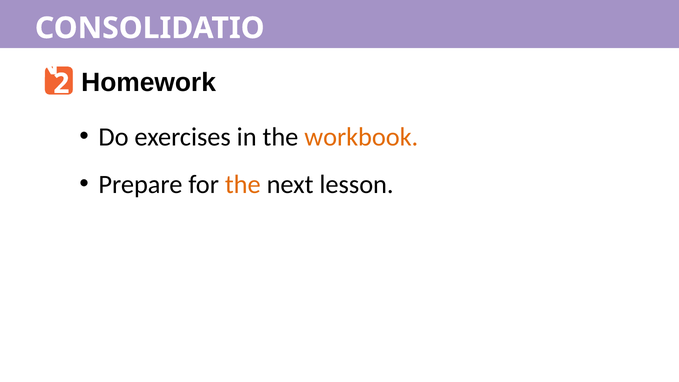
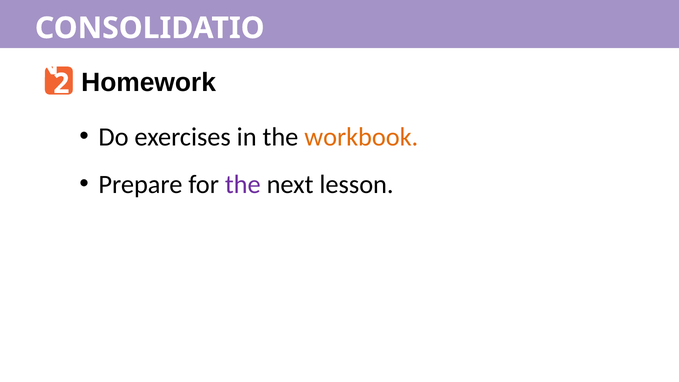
the colour: orange -> purple (243, 184)
